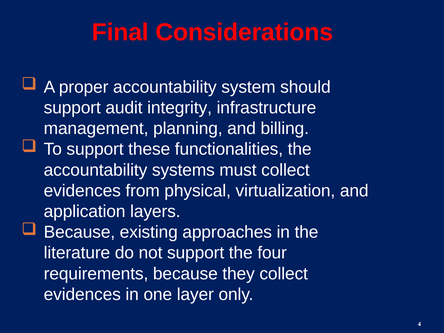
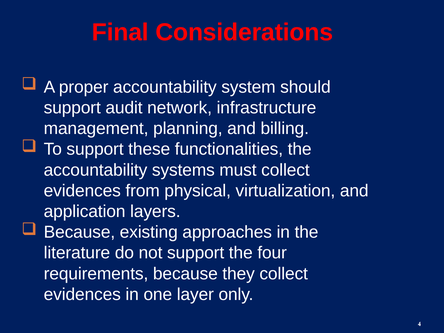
integrity: integrity -> network (180, 108)
